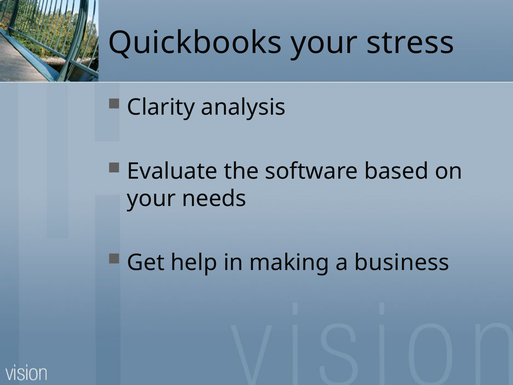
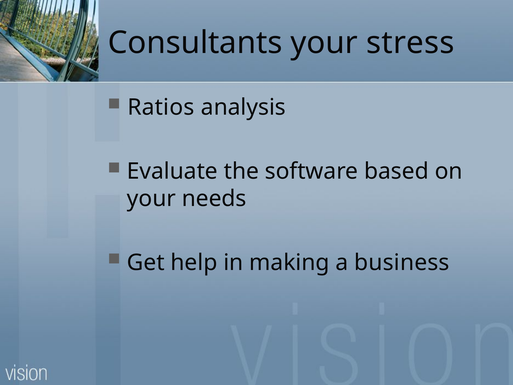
Quickbooks: Quickbooks -> Consultants (195, 43)
Clarity: Clarity -> Ratios (161, 107)
